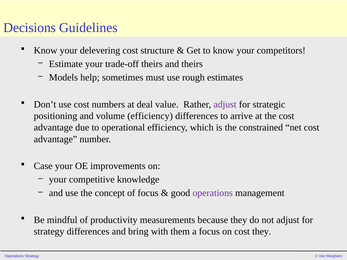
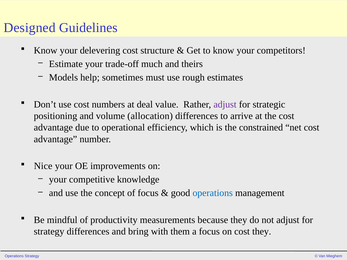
Decisions: Decisions -> Designed (30, 28)
trade-off theirs: theirs -> much (152, 64)
volume efficiency: efficiency -> allocation (150, 116)
Case: Case -> Nice (43, 166)
operations colour: purple -> blue (213, 193)
